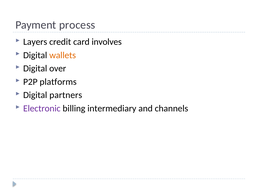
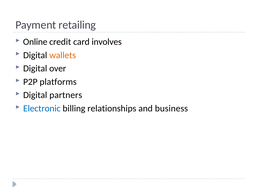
process: process -> retailing (77, 25)
Layers: Layers -> Online (35, 42)
Electronic colour: purple -> blue (42, 109)
intermediary: intermediary -> relationships (112, 109)
channels: channels -> business (171, 109)
